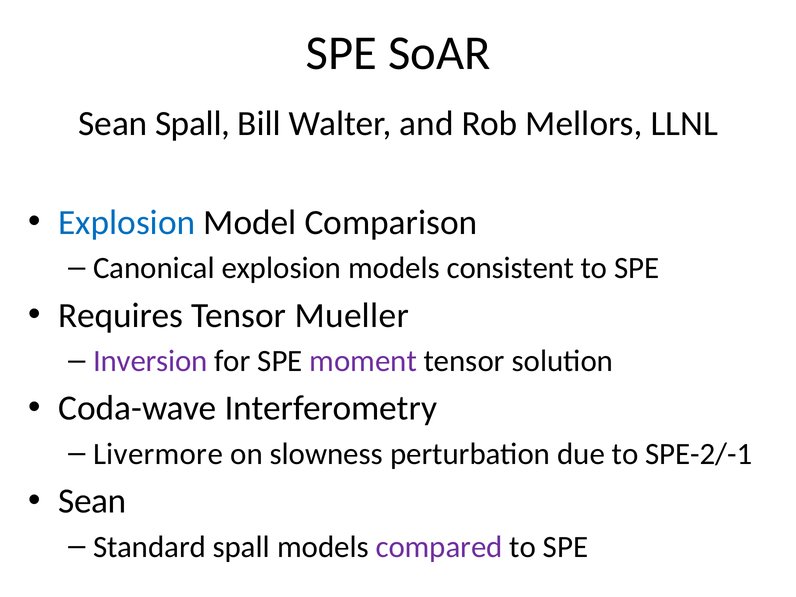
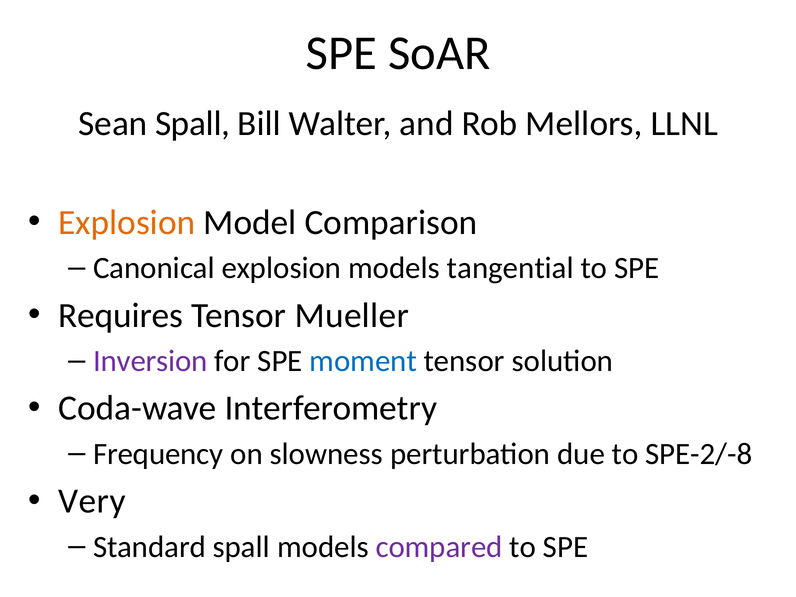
Explosion colour: blue -> orange (127, 223)
consistent: consistent -> tangential (510, 268)
moment colour: purple -> blue (363, 361)
Livermore: Livermore -> Frequency (158, 454)
SPE-2/-1: SPE-2/-1 -> SPE-2/-8 (699, 454)
Sean: Sean -> Very (92, 501)
